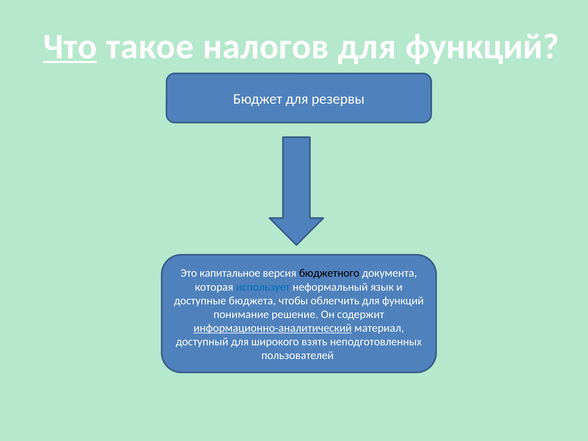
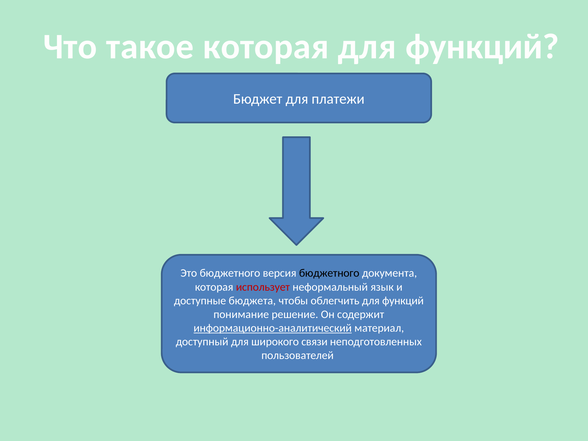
Что underline: present -> none (70, 47)
такое налогов: налогов -> которая (266, 47)
резервы: резервы -> платежи (338, 99)
Это капитальное: капитальное -> бюджетного (230, 273)
использует colour: blue -> red (263, 287)
взять: взять -> связи (314, 342)
